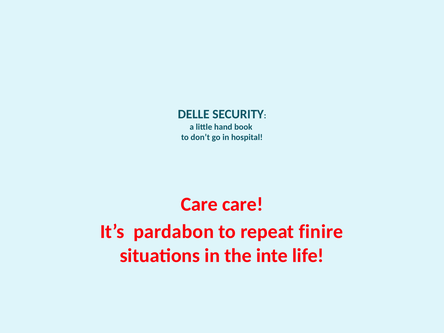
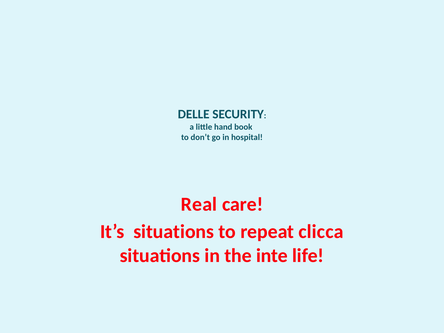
Care: Care -> Real (199, 204)
It’s pardabon: pardabon -> situations (174, 232)
finire: finire -> clicca (321, 232)
